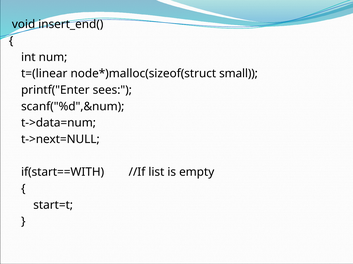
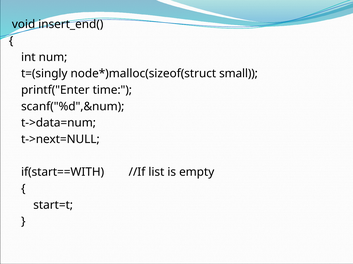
t=(linear: t=(linear -> t=(singly (44, 74)
sees: sees -> time (112, 90)
